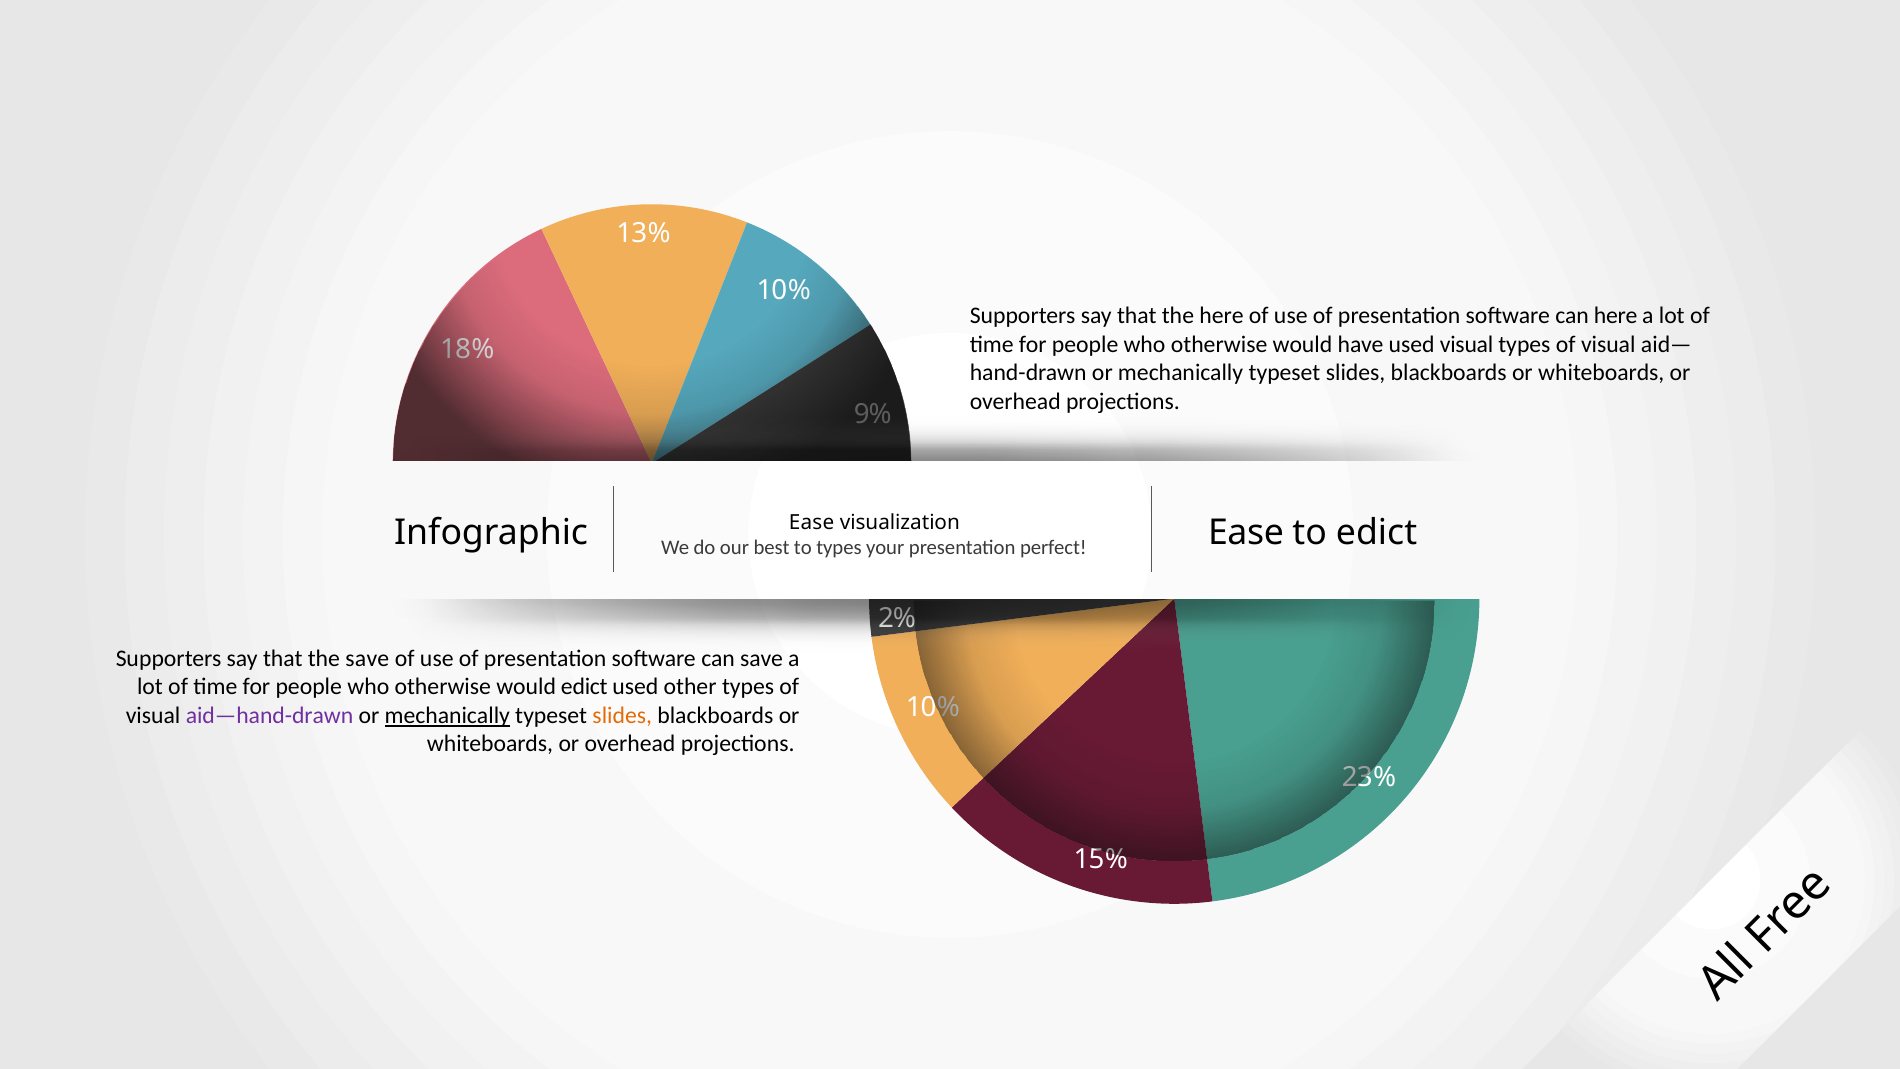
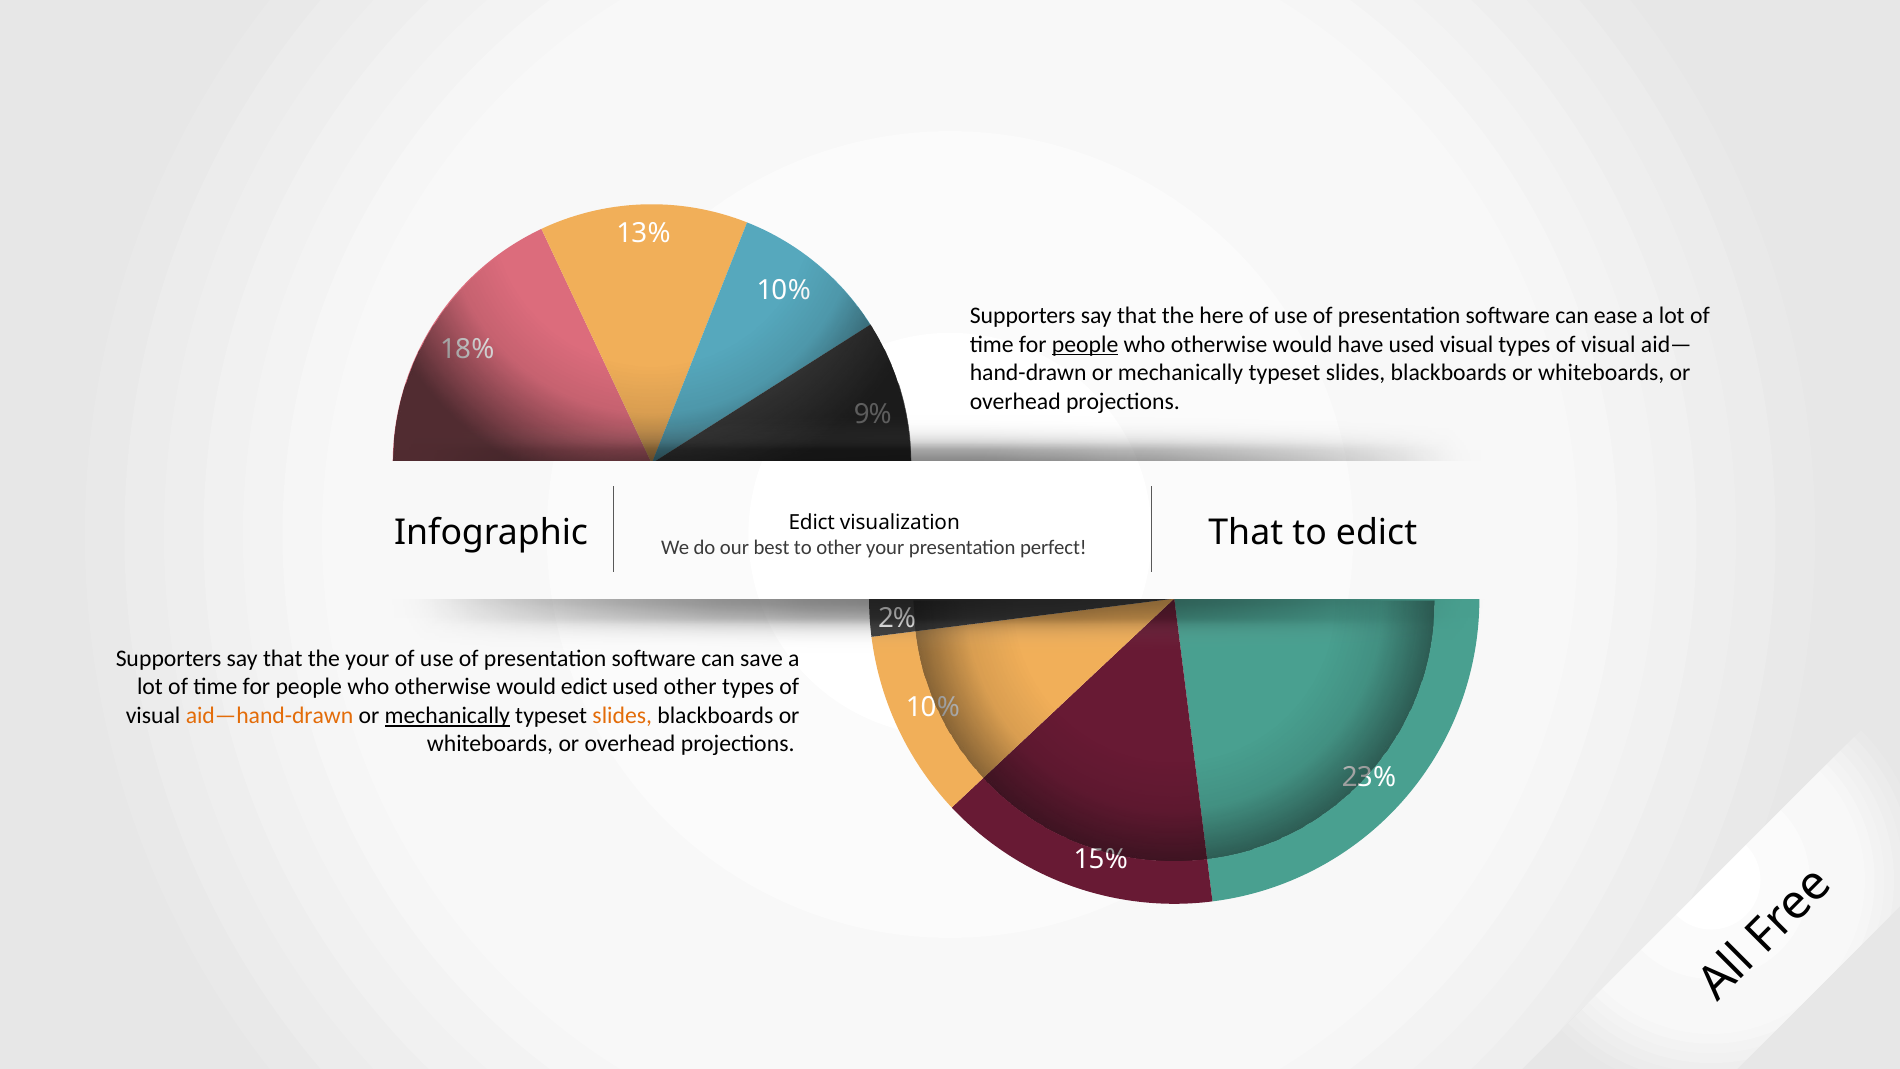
can here: here -> ease (1616, 316)
people underline: none -> present (1085, 344)
Infographic Ease: Ease -> Edict (812, 522)
to types: types -> other (839, 547)
perfect Ease: Ease -> That (1246, 532)
the save: save -> your (367, 658)
aid—hand-drawn colour: purple -> orange (270, 715)
